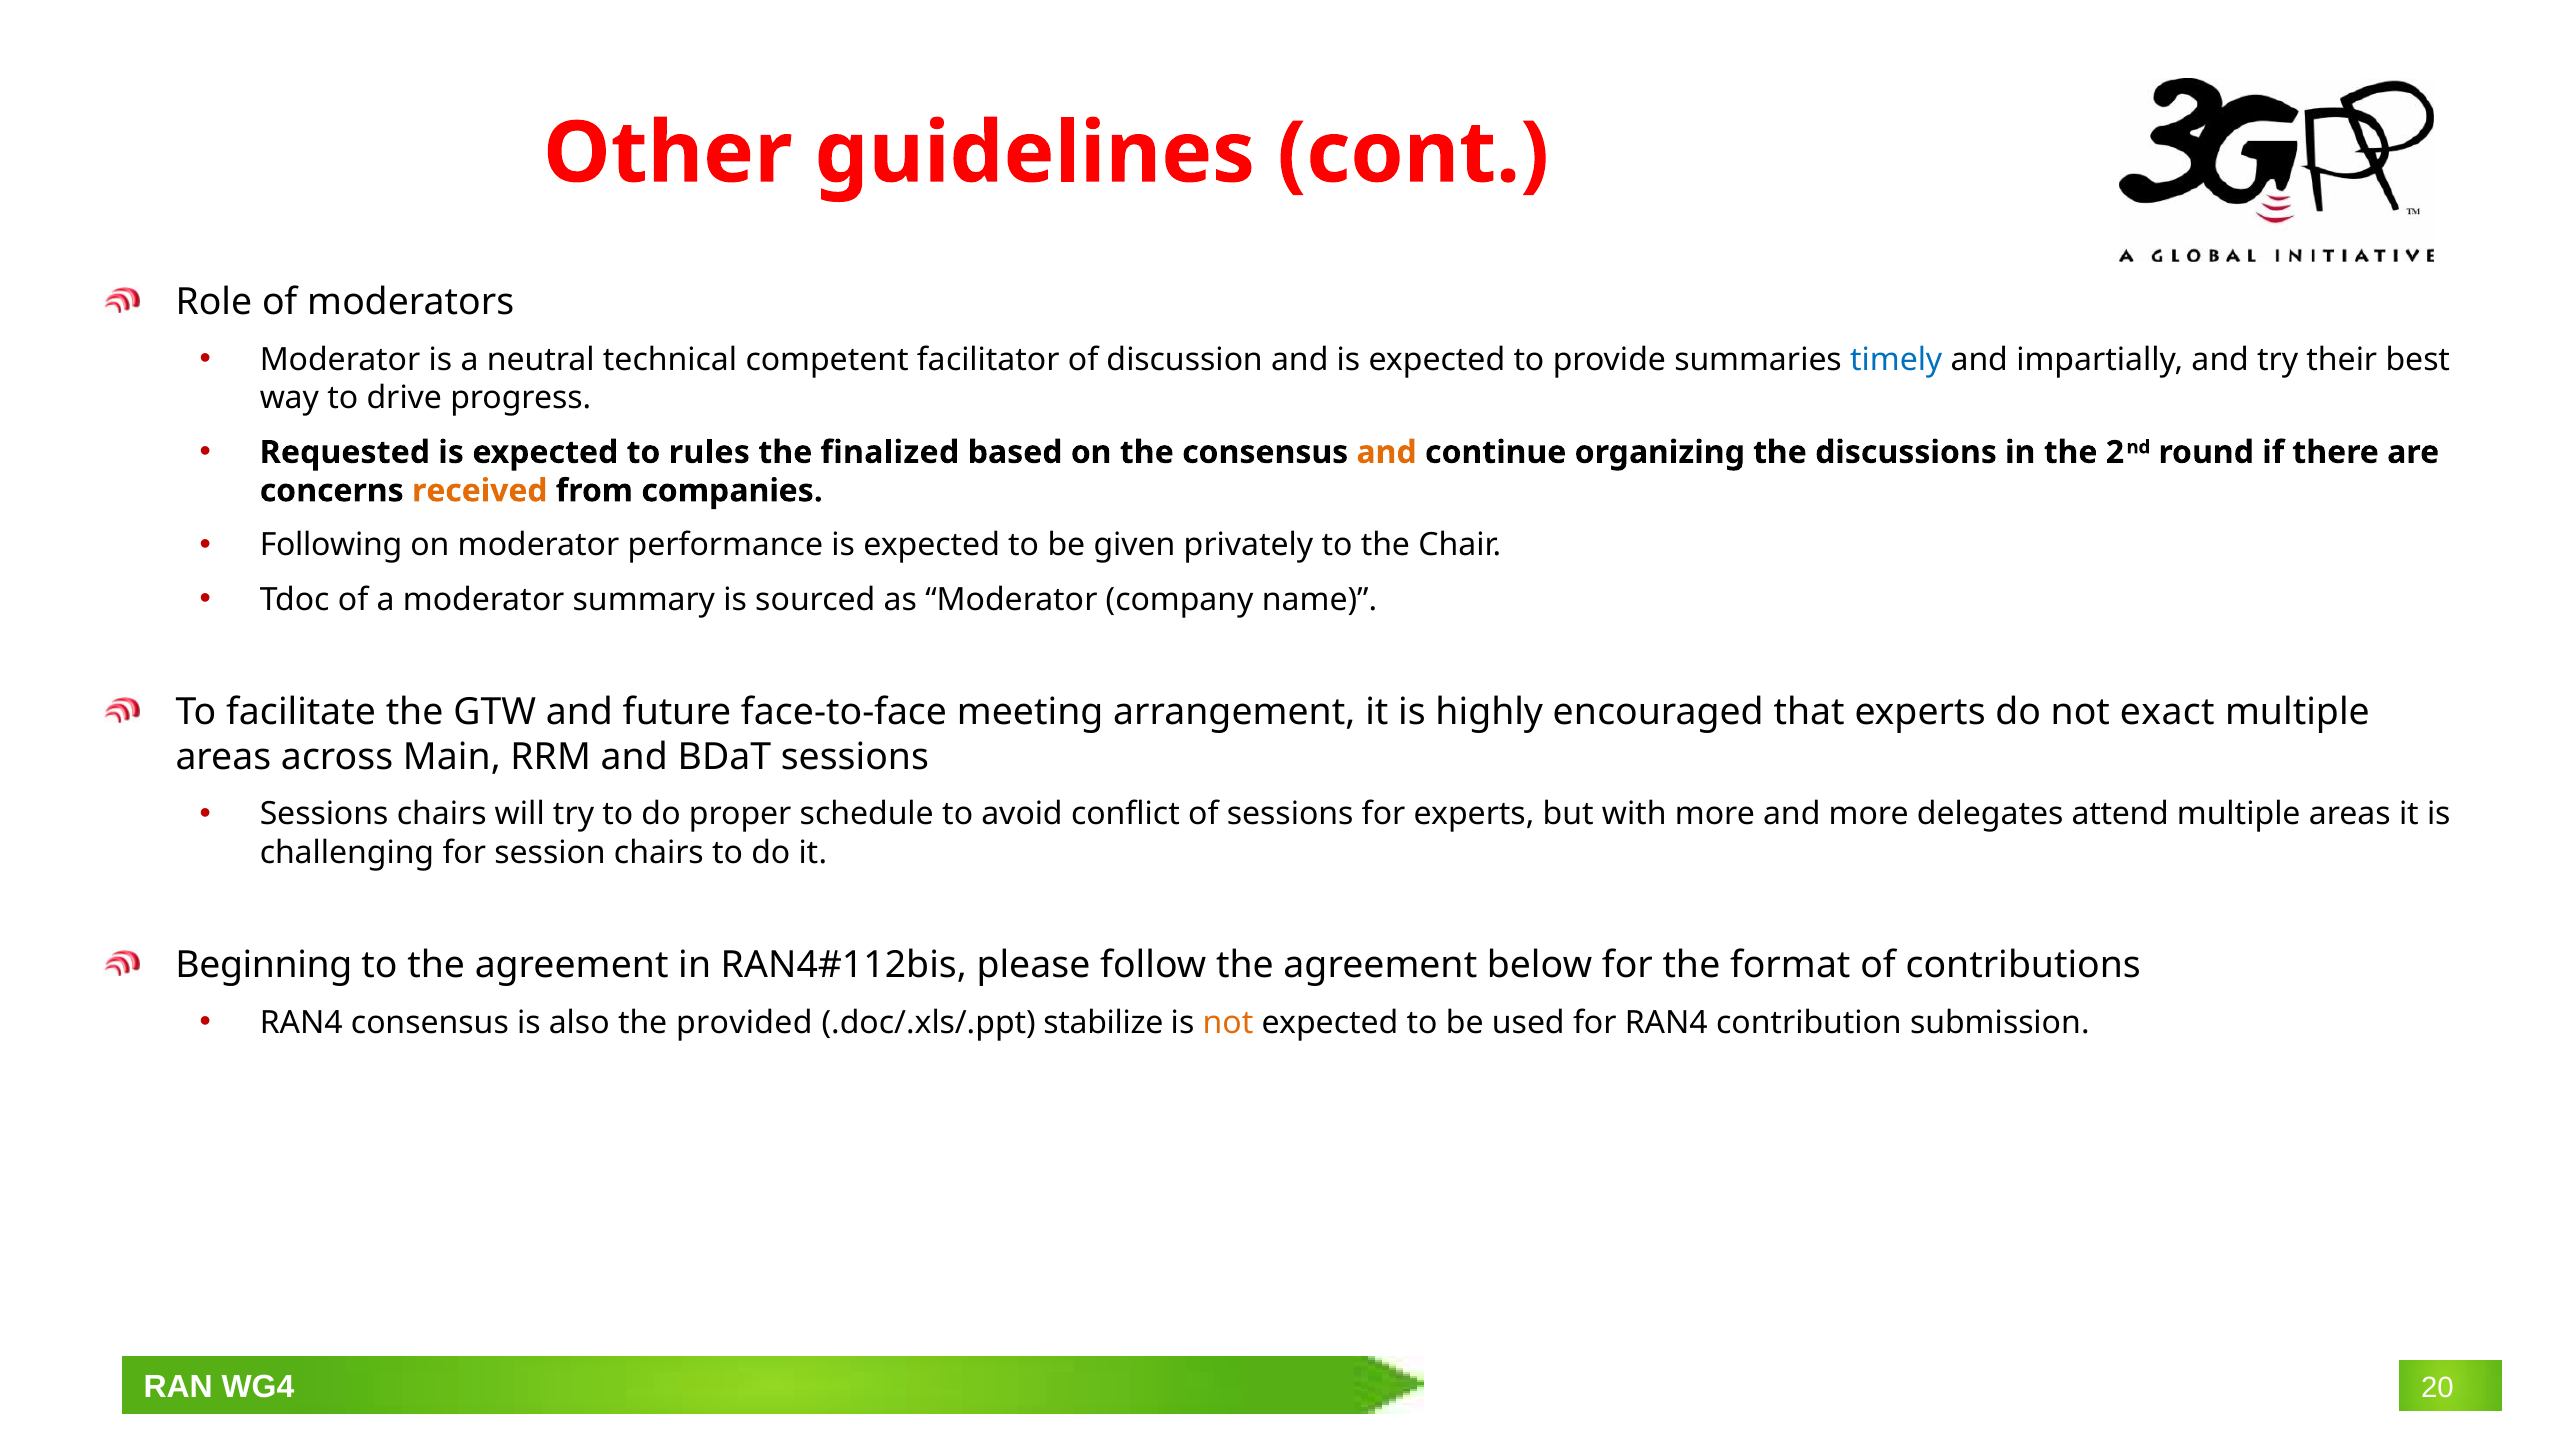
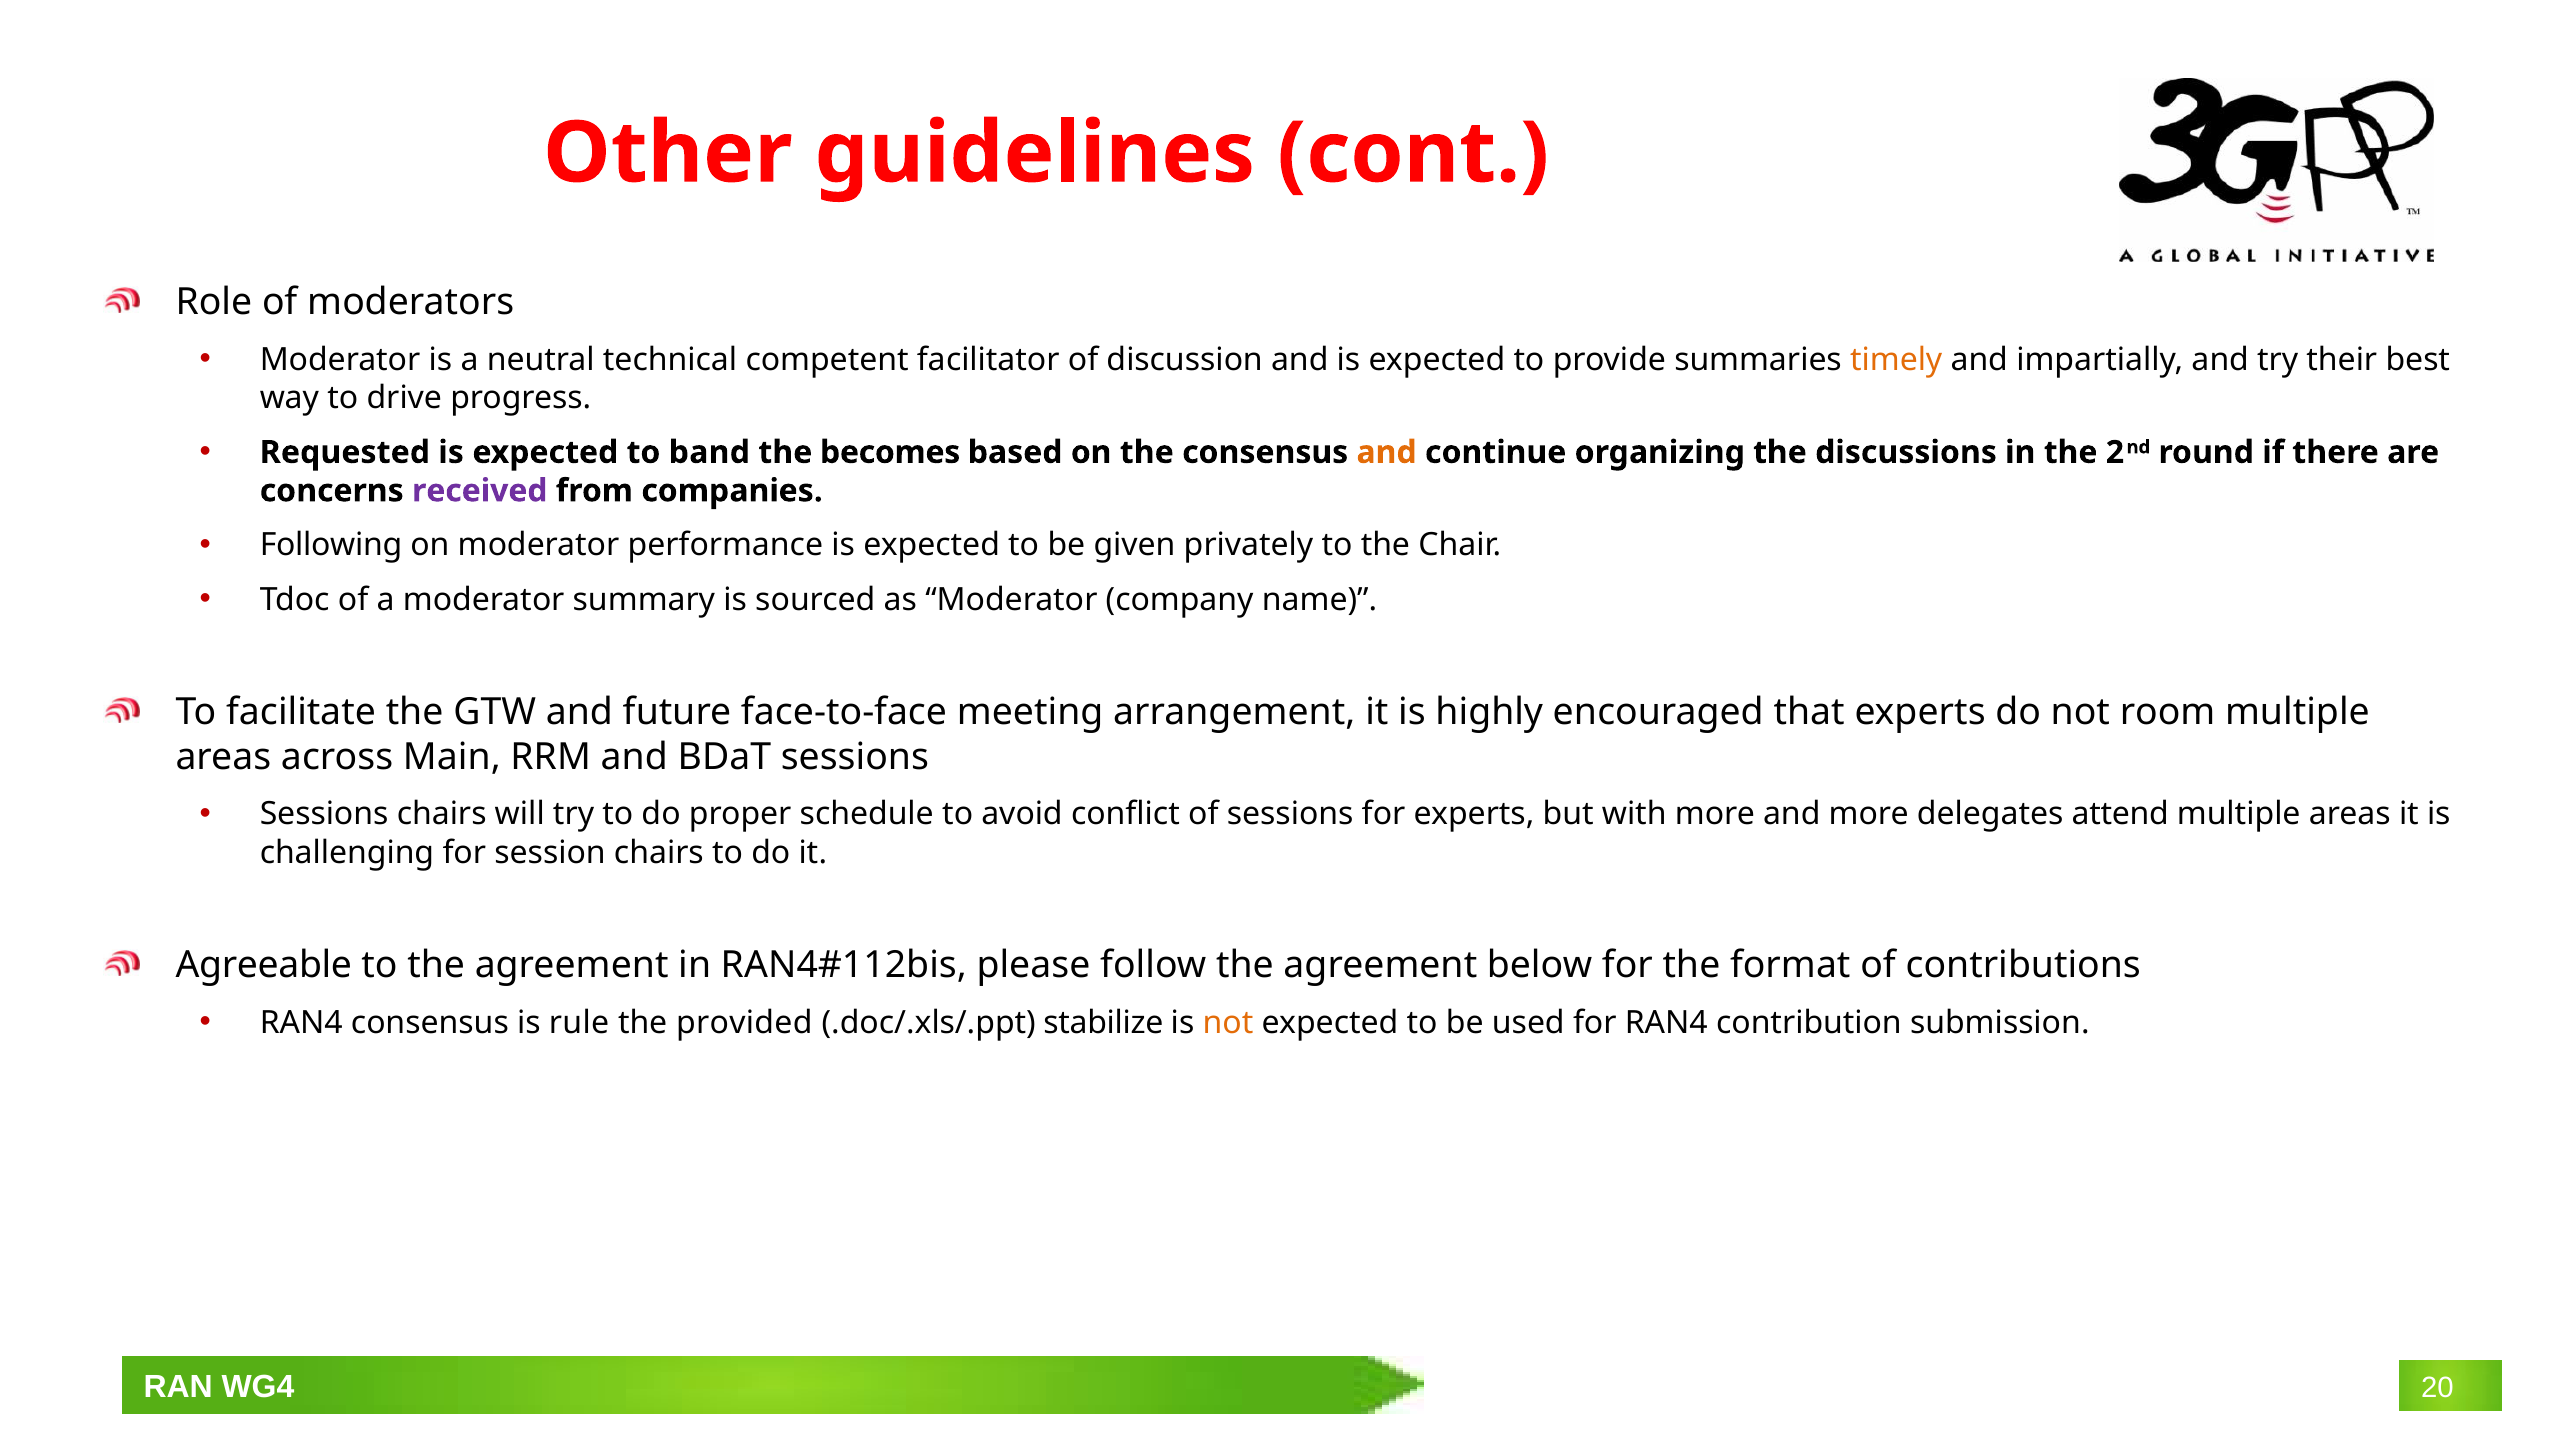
timely colour: blue -> orange (1896, 360)
rules: rules -> band (709, 452)
finalized: finalized -> becomes (890, 452)
received colour: orange -> purple (480, 491)
exact: exact -> room (2168, 712)
Beginning: Beginning -> Agreeable (264, 965)
also: also -> rule (579, 1023)
